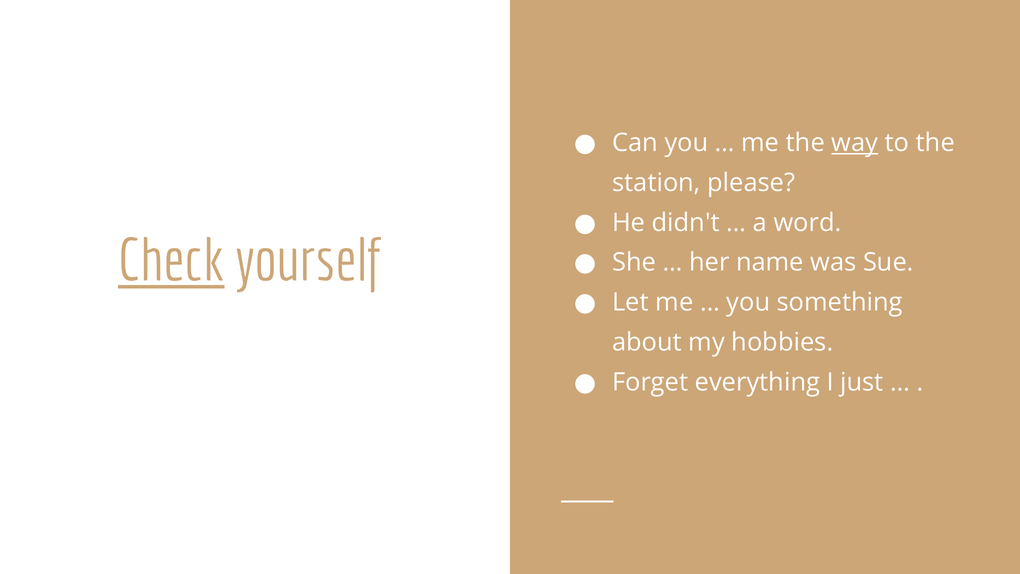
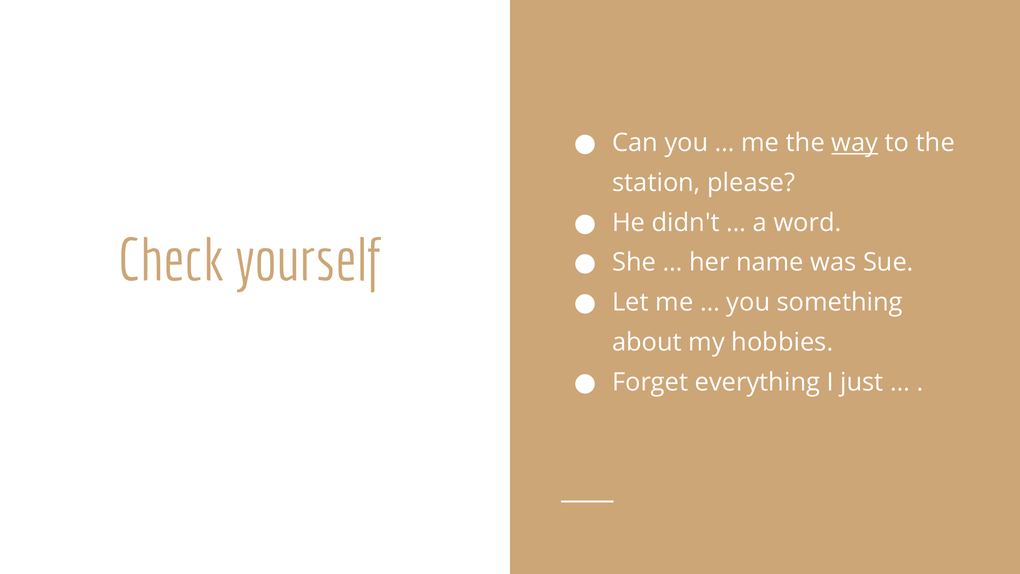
Check underline: present -> none (171, 261)
